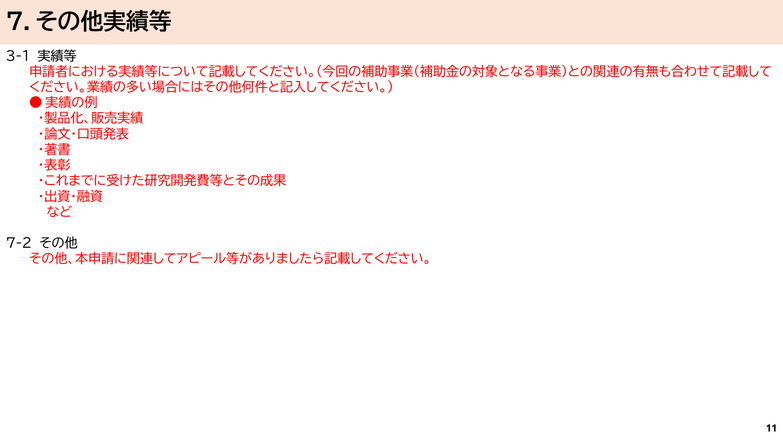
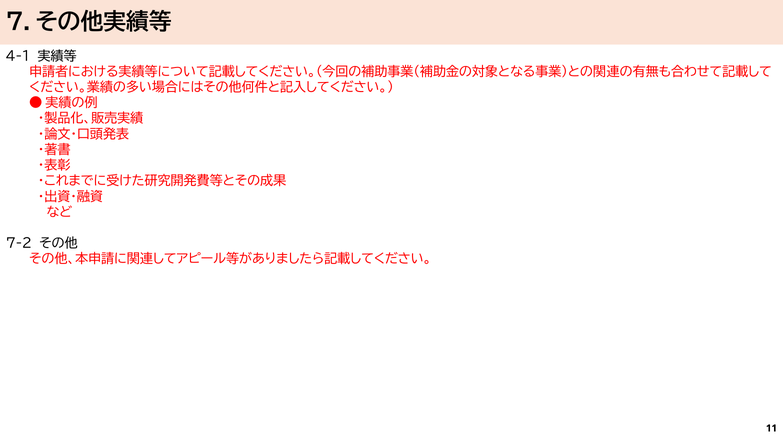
3-1: 3-1 -> 4-1 (18, 56)
